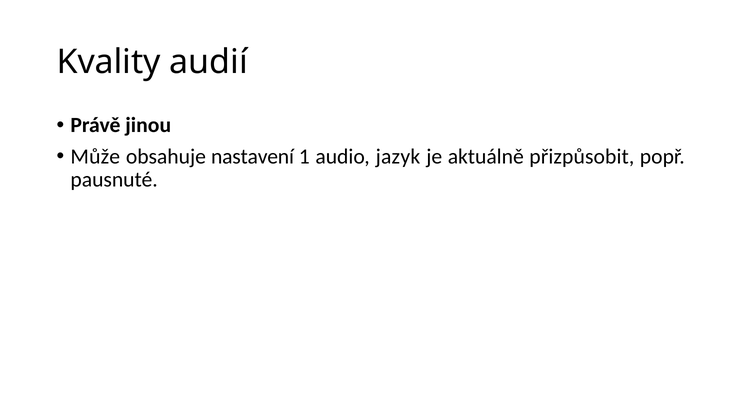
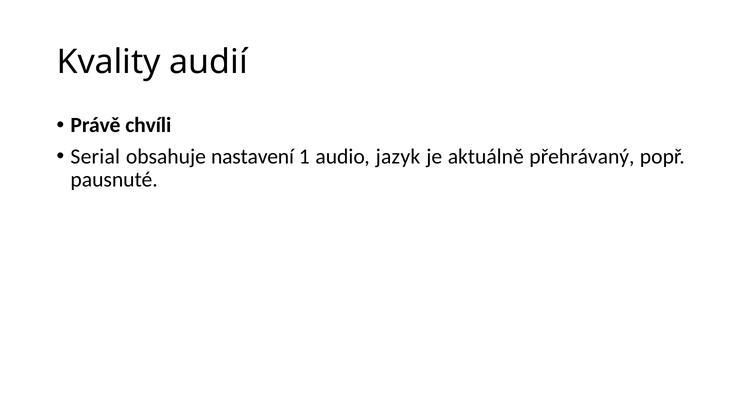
jinou: jinou -> chvíli (148, 125)
Může: Může -> Serial (95, 157)
přizpůsobit: přizpůsobit -> přehrávaný (582, 157)
